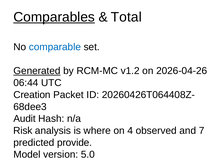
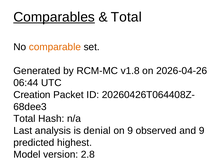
comparable colour: blue -> orange (55, 47)
Generated underline: present -> none (37, 71)
v1.2: v1.2 -> v1.8 (130, 71)
Audit: Audit -> Total (24, 119)
Risk: Risk -> Last (23, 131)
where: where -> denial (97, 131)
on 4: 4 -> 9 (130, 131)
and 7: 7 -> 9 (202, 131)
provide: provide -> highest (75, 143)
5.0: 5.0 -> 2.8 (88, 155)
